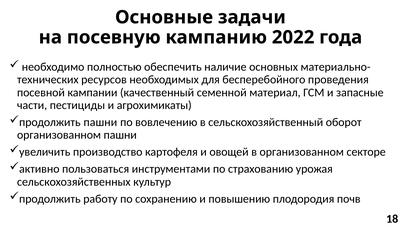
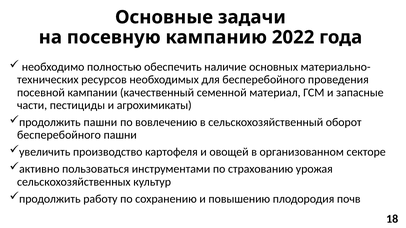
организованном: организованном -> бесперебойного (59, 135)
